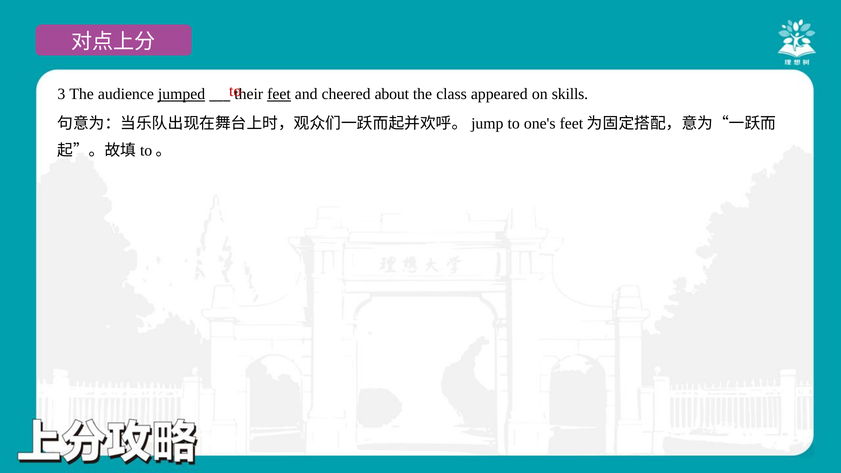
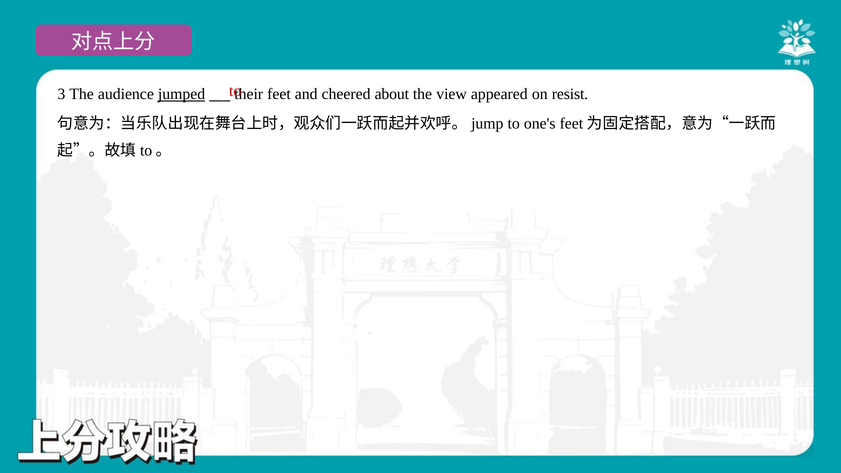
feet underline: present -> none (279, 94)
class: class -> view (452, 94)
skills: skills -> resist (570, 94)
